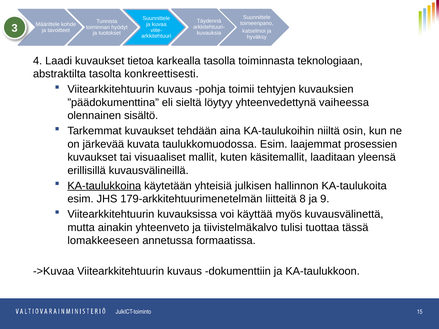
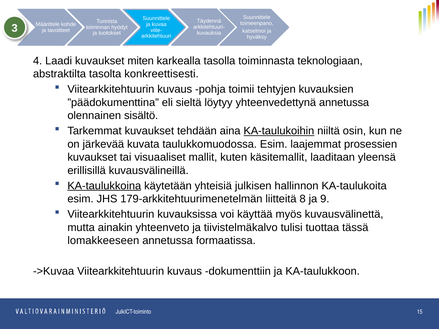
tietoa: tietoa -> miten (141, 61)
yhteenvedettynä vaiheessa: vaiheessa -> annetussa (344, 102)
KA-taulukoihin underline: none -> present (279, 131)
